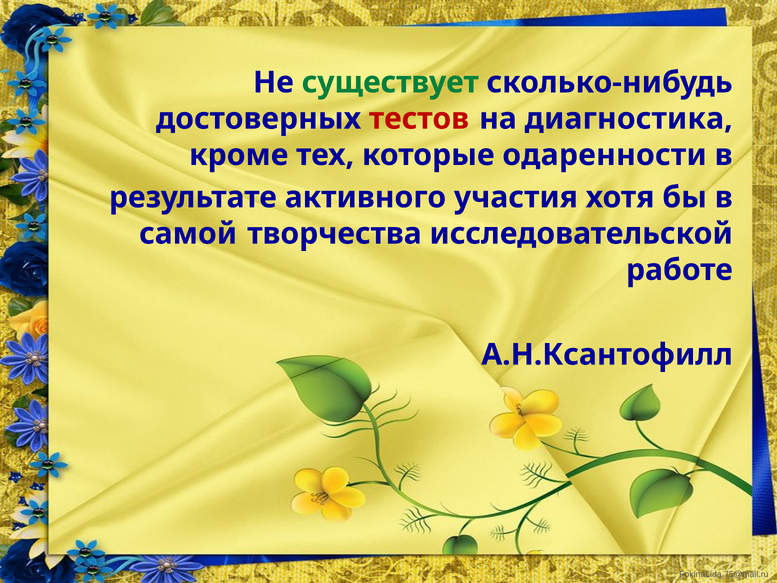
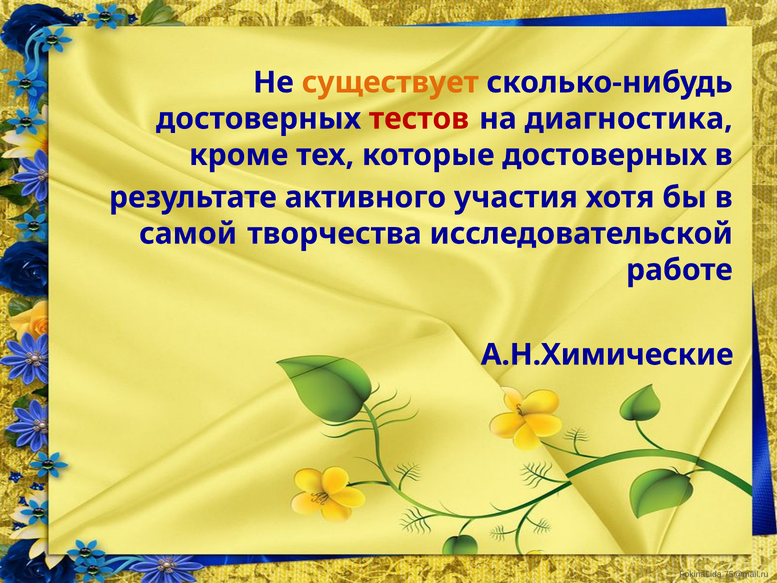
существует colour: green -> orange (390, 82)
которые одаренности: одаренности -> достоверных (605, 155)
А.Н.Ксантофилл: А.Н.Ксантофилл -> А.Н.Химические (607, 355)
